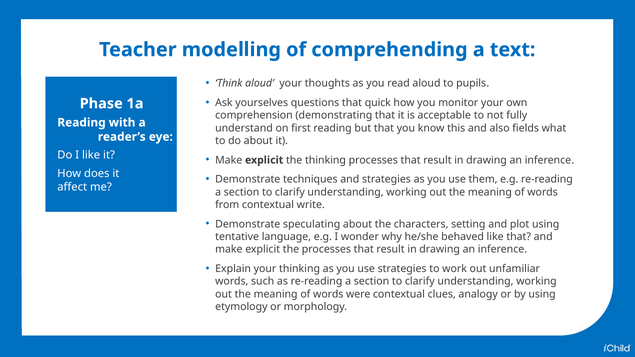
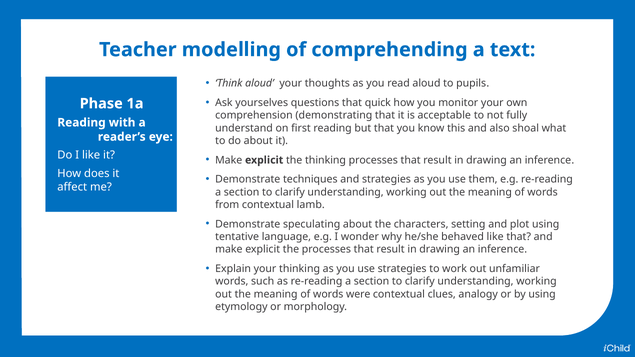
fields: fields -> shoal (526, 128)
write: write -> lamb (311, 205)
